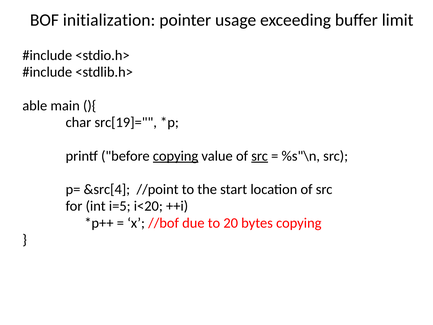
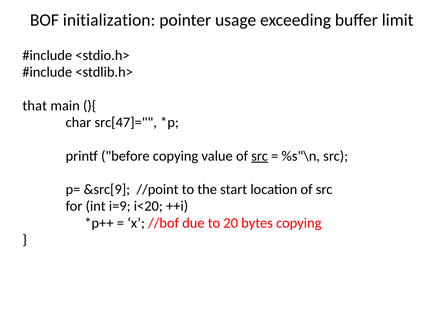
able: able -> that (35, 106)
src[19]=: src[19]= -> src[47]= (126, 122)
copying underline: present -> none (176, 156)
&src[4: &src[4 -> &src[9 (107, 189)
i=5: i=5 -> i=9 (120, 206)
